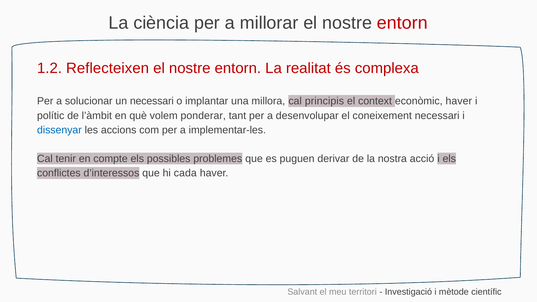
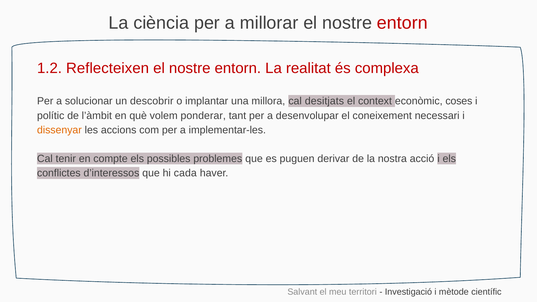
un necessari: necessari -> descobrir (152, 101)
principis: principis -> desitjats (324, 101)
econòmic haver: haver -> coses (459, 101)
dissenyar colour: blue -> orange (59, 130)
